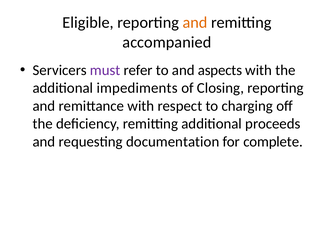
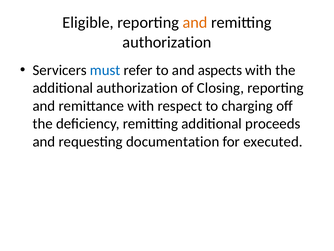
accompanied: accompanied -> authorization (167, 42)
must colour: purple -> blue (105, 70)
additional impediments: impediments -> authorization (137, 88)
complete: complete -> executed (273, 141)
